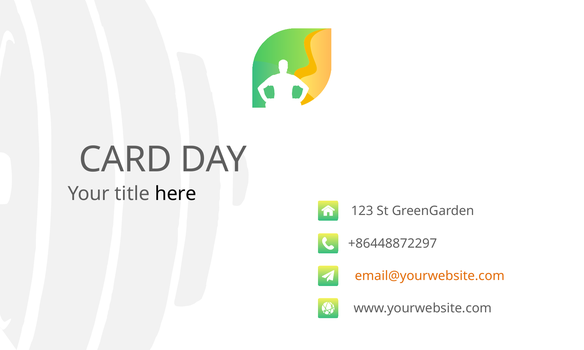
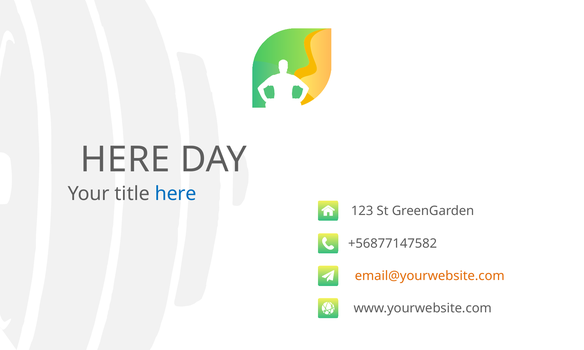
CARD: CARD -> HERE (125, 160)
here colour: black -> blue (176, 194)
+86448872297: +86448872297 -> +56877147582 (393, 244)
